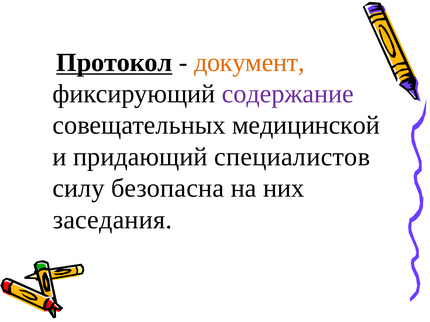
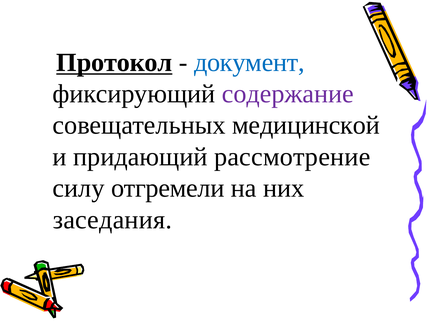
документ colour: orange -> blue (249, 62)
специалистов: специалистов -> рассмотрение (292, 157)
безопасна: безопасна -> отгремели (168, 189)
